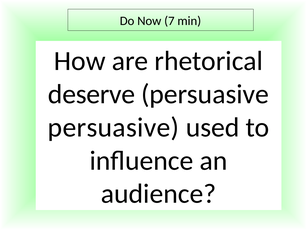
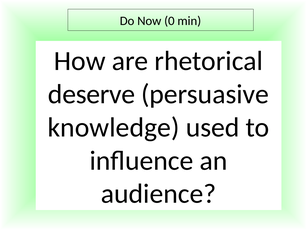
7: 7 -> 0 (169, 21)
persuasive: persuasive -> knowledge (113, 128)
